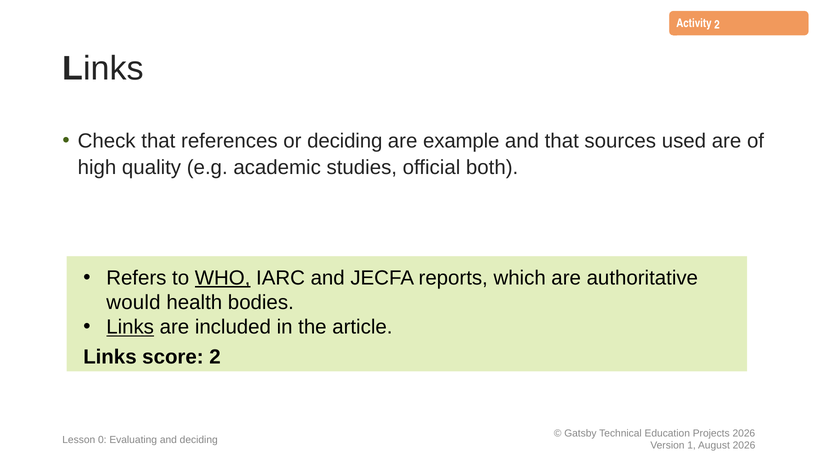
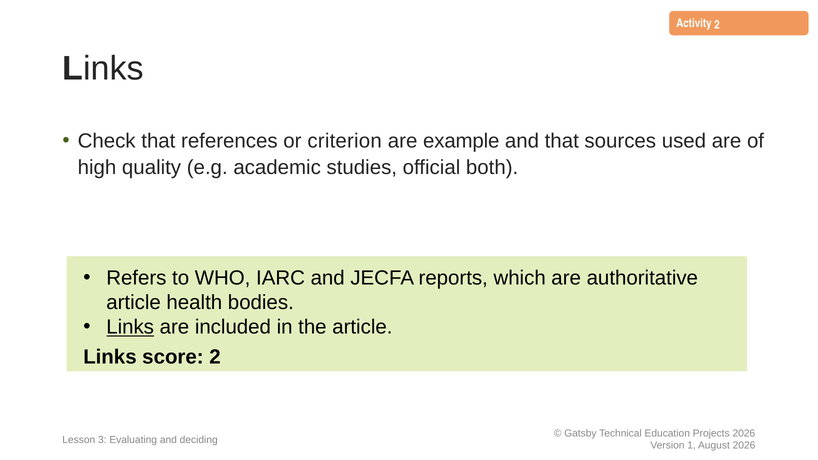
or deciding: deciding -> criterion (345, 141)
WHO underline: present -> none (223, 278)
would: would -> article (134, 303)
0: 0 -> 3 (102, 440)
